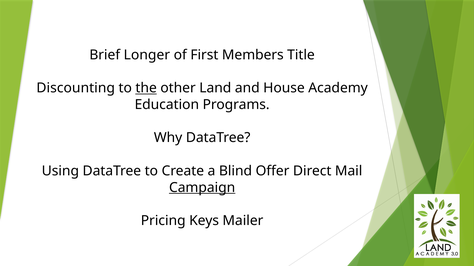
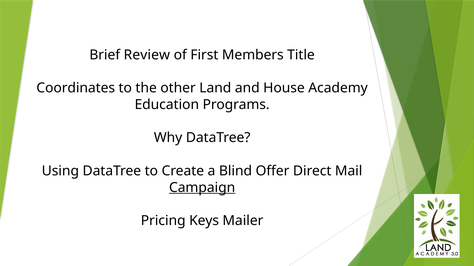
Longer: Longer -> Review (147, 55)
Discounting: Discounting -> Coordinates (76, 88)
the underline: present -> none (146, 88)
